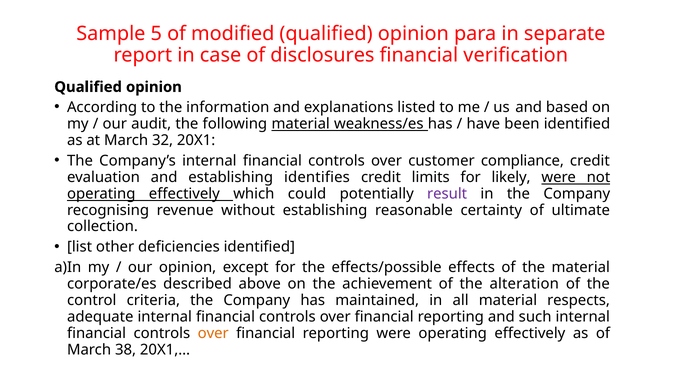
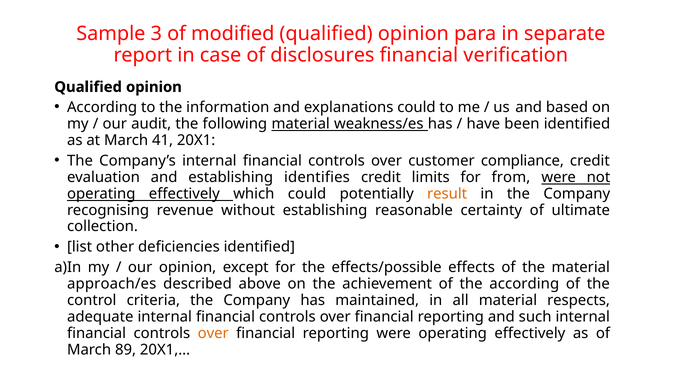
5: 5 -> 3 (156, 34)
explanations listed: listed -> could (416, 107)
32: 32 -> 41 (163, 140)
likely: likely -> from (511, 177)
result colour: purple -> orange (447, 193)
corporate/es: corporate/es -> approach/es (112, 284)
the alteration: alteration -> according (524, 284)
38: 38 -> 89 (126, 349)
